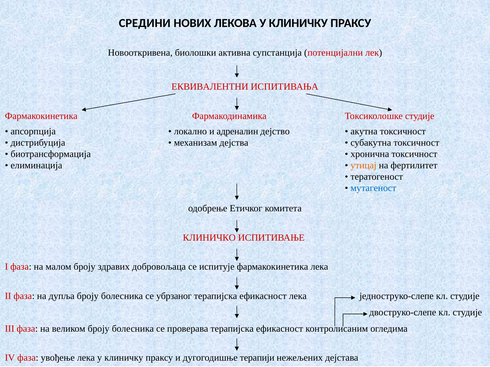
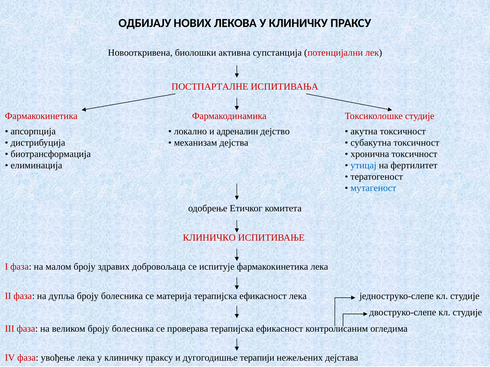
СРЕДИНИ: СРЕДИНИ -> ОДБИЈАЈУ (145, 23)
ЕКВИВАЛЕНТНИ: ЕКВИВАЛЕНТНИ -> ПОСТПАРТАЛНЕ (210, 87)
утицај colour: orange -> blue (364, 166)
убрзаног: убрзаног -> материја (174, 296)
